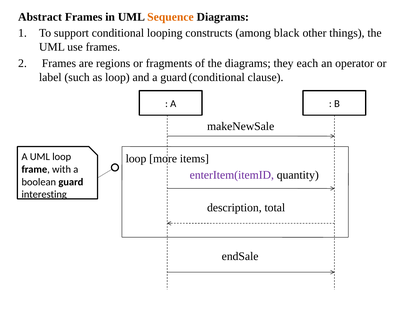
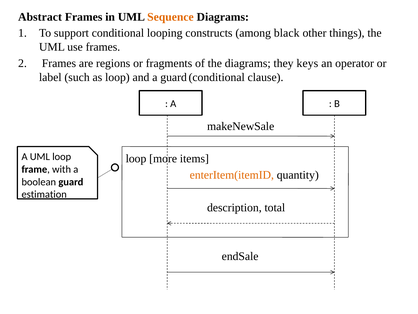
each: each -> keys (307, 63)
enterItem(itemID colour: purple -> orange (232, 175)
interesting: interesting -> estimation (44, 194)
